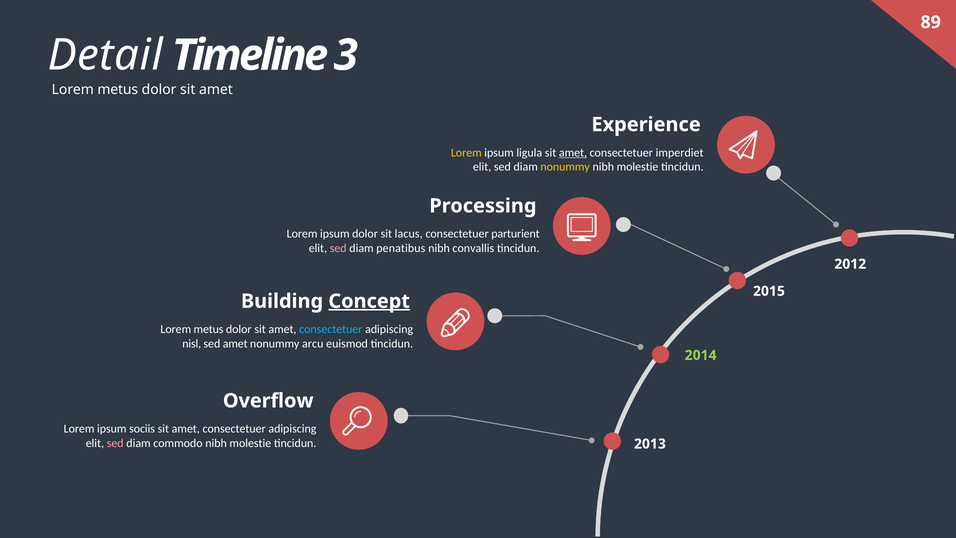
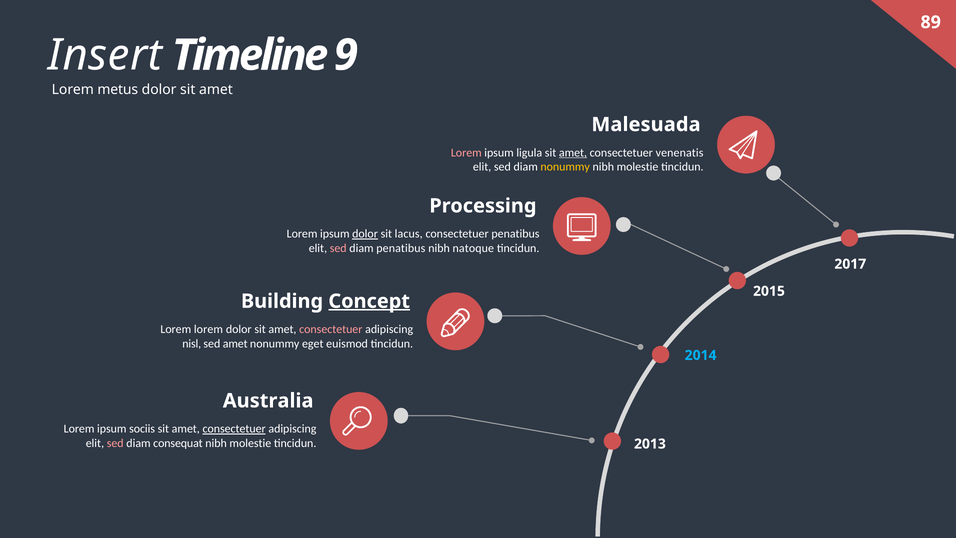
Detail: Detail -> Insert (105, 55)
3: 3 -> 9 (346, 55)
Experience: Experience -> Malesuada (646, 124)
Lorem colour: yellow -> pink (466, 153)
imperdiet: imperdiet -> venenatis (680, 153)
dolor underline: none -> present (365, 234)
consectetuer parturient: parturient -> penatibus (515, 234)
convallis: convallis -> natoque (473, 248)
2012: 2012 -> 2017 (850, 264)
metus: metus -> lorem (208, 329)
consectetuer colour: light blue -> pink (331, 329)
arcu: arcu -> eget (313, 343)
2014 colour: light green -> light blue (701, 355)
Overflow: Overflow -> Australia (268, 401)
consectetuer underline: none -> present (234, 429)
commodo: commodo -> consequat (178, 443)
